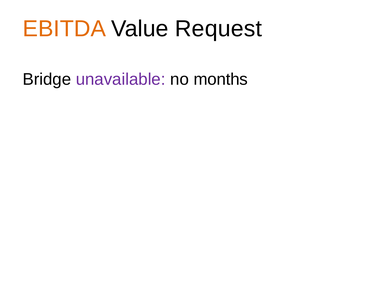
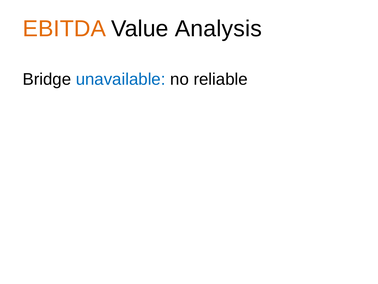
Request: Request -> Analysis (218, 29)
unavailable colour: purple -> blue (121, 79)
months: months -> reliable (221, 79)
